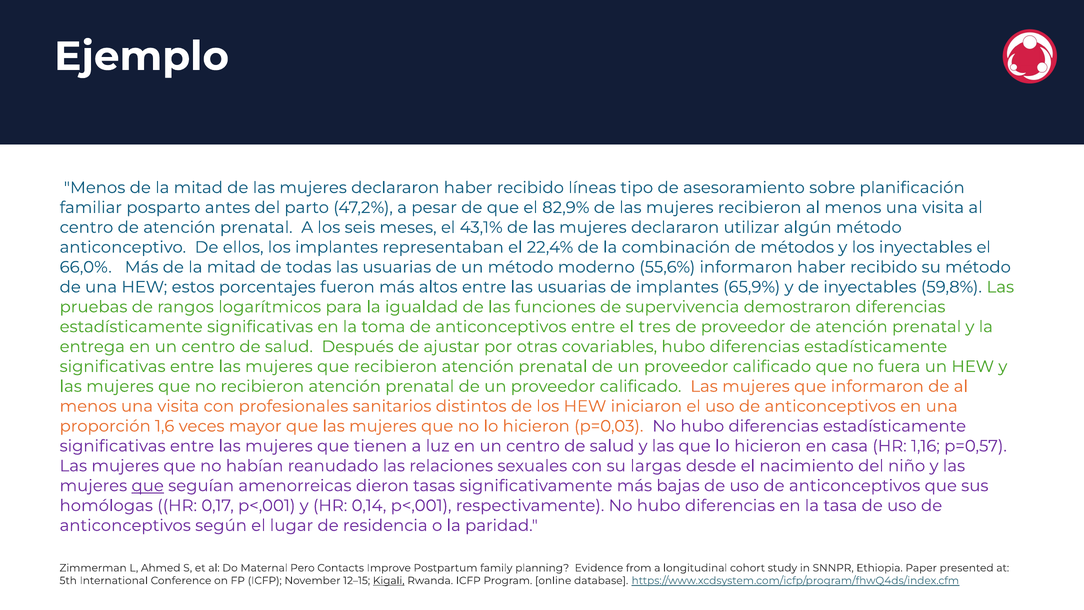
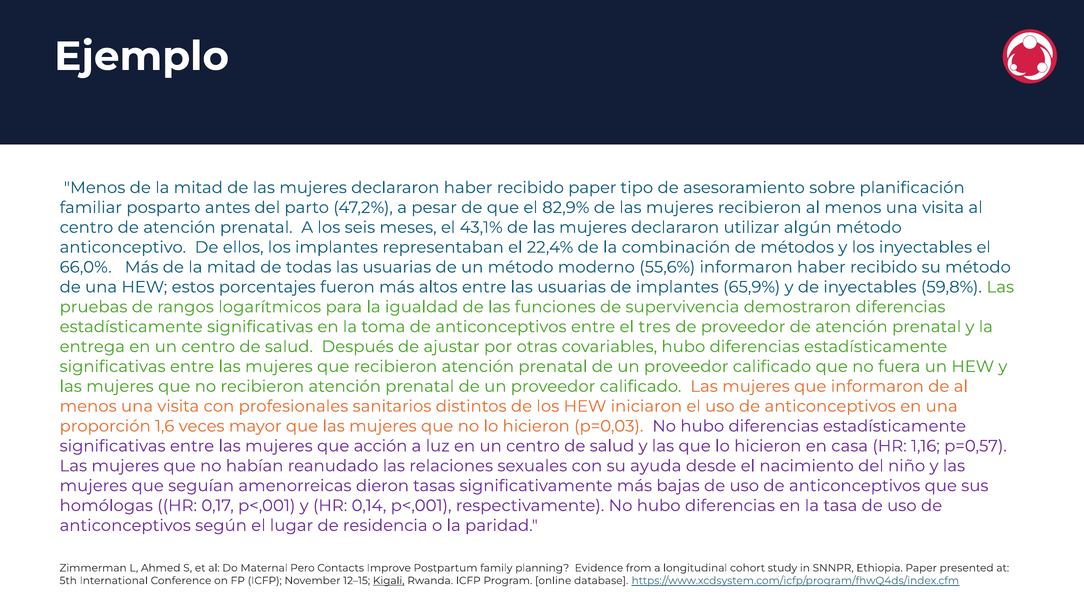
recibido líneas: líneas -> paper (592, 188)
tienen: tienen -> acción (381, 446)
largas: largas -> ayuda (656, 466)
que underline: present -> none (148, 486)
